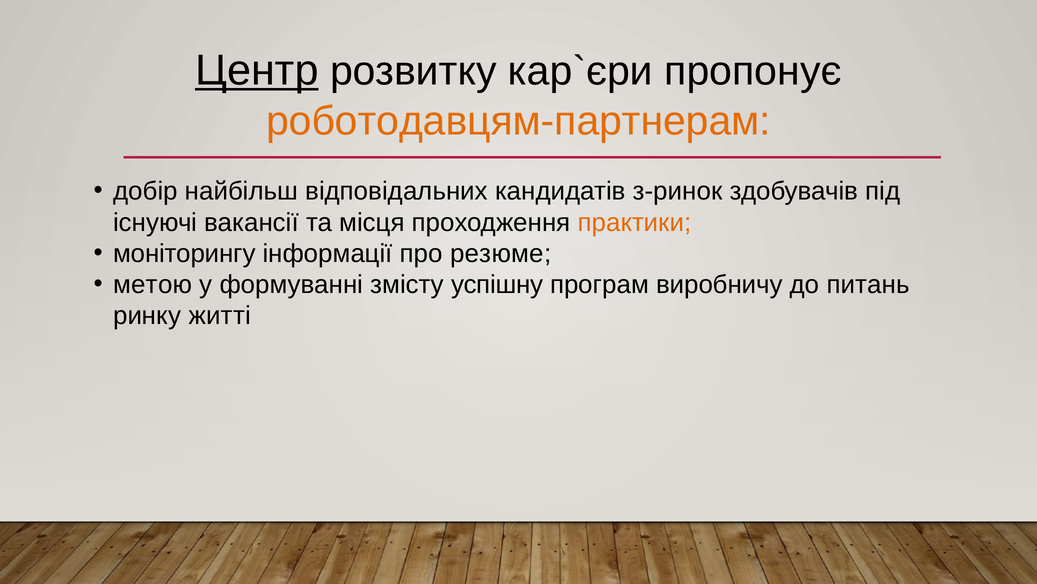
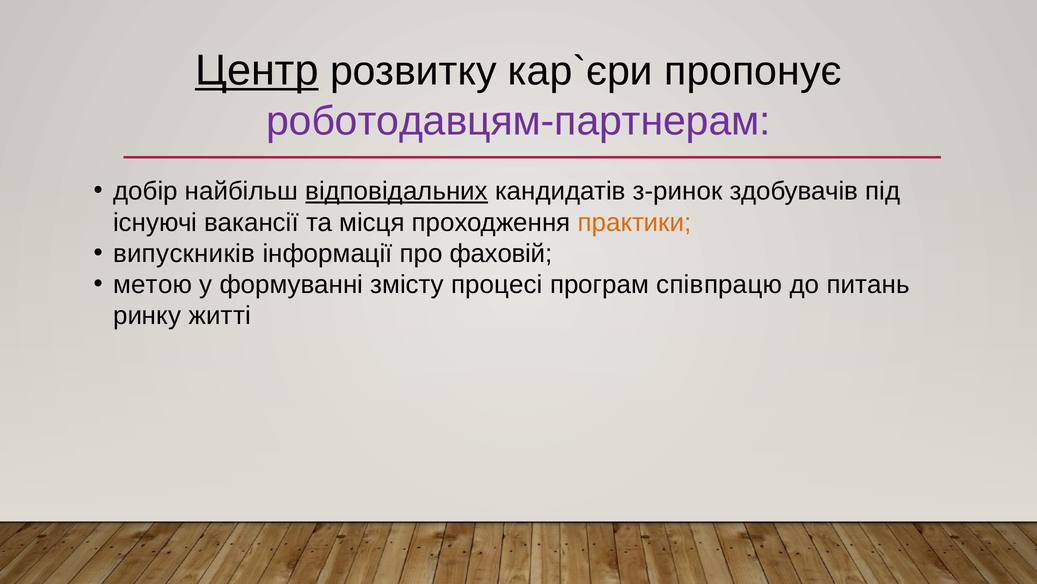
роботодавцям-партнерам colour: orange -> purple (518, 121)
відповідальних underline: none -> present (397, 191)
моніторингу: моніторингу -> випускників (184, 253)
резюме: резюме -> фаховій (501, 253)
успішну: успішну -> процесі (497, 284)
виробничу: виробничу -> співпрацю (719, 284)
